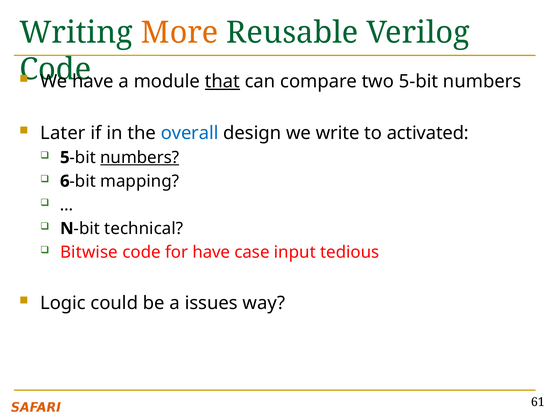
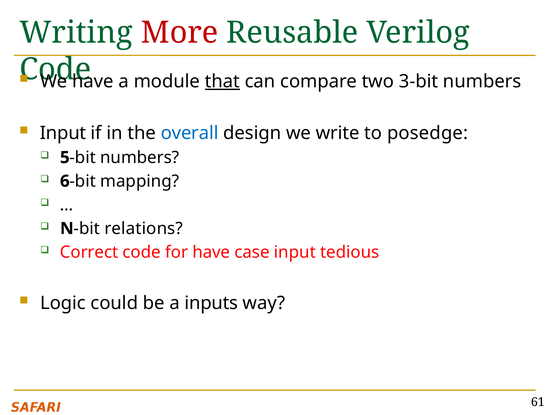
More colour: orange -> red (180, 33)
5-bit: 5-bit -> 3-bit (419, 82)
Later: Later -> Input (63, 133)
activated: activated -> posedge (428, 133)
numbers underline: present -> none (140, 158)
technical: technical -> relations (144, 229)
Bitwise: Bitwise -> Correct (89, 252)
issues: issues -> inputs (211, 303)
